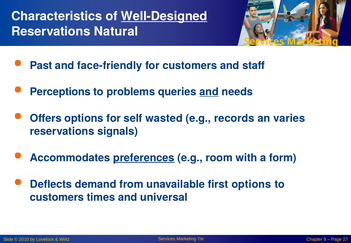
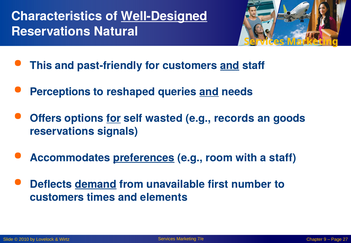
Past: Past -> This (41, 65)
face-friendly: face-friendly -> past-friendly (110, 65)
and underline: none -> present (230, 65)
problems: problems -> reshaped (131, 92)
for underline: none -> present (114, 118)
varies: varies -> goods (289, 118)
a form: form -> staff (283, 158)
demand underline: none -> present (96, 184)
first options: options -> number (251, 184)
universal: universal -> elements (164, 197)
